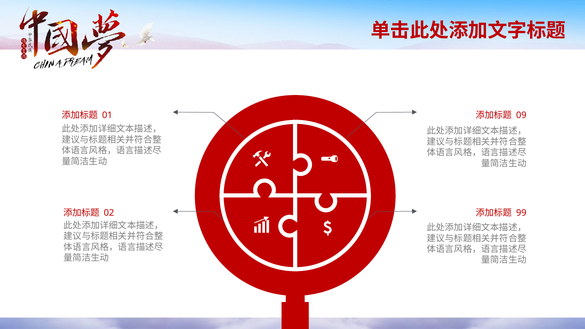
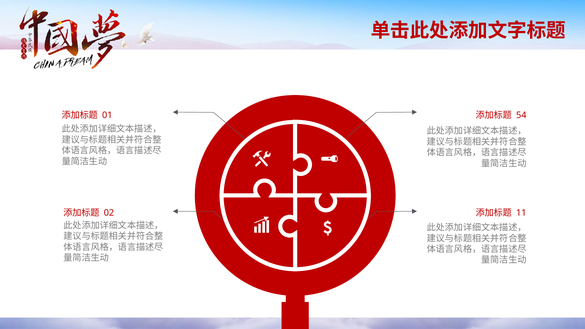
09: 09 -> 54 (521, 115)
99: 99 -> 11 (521, 213)
